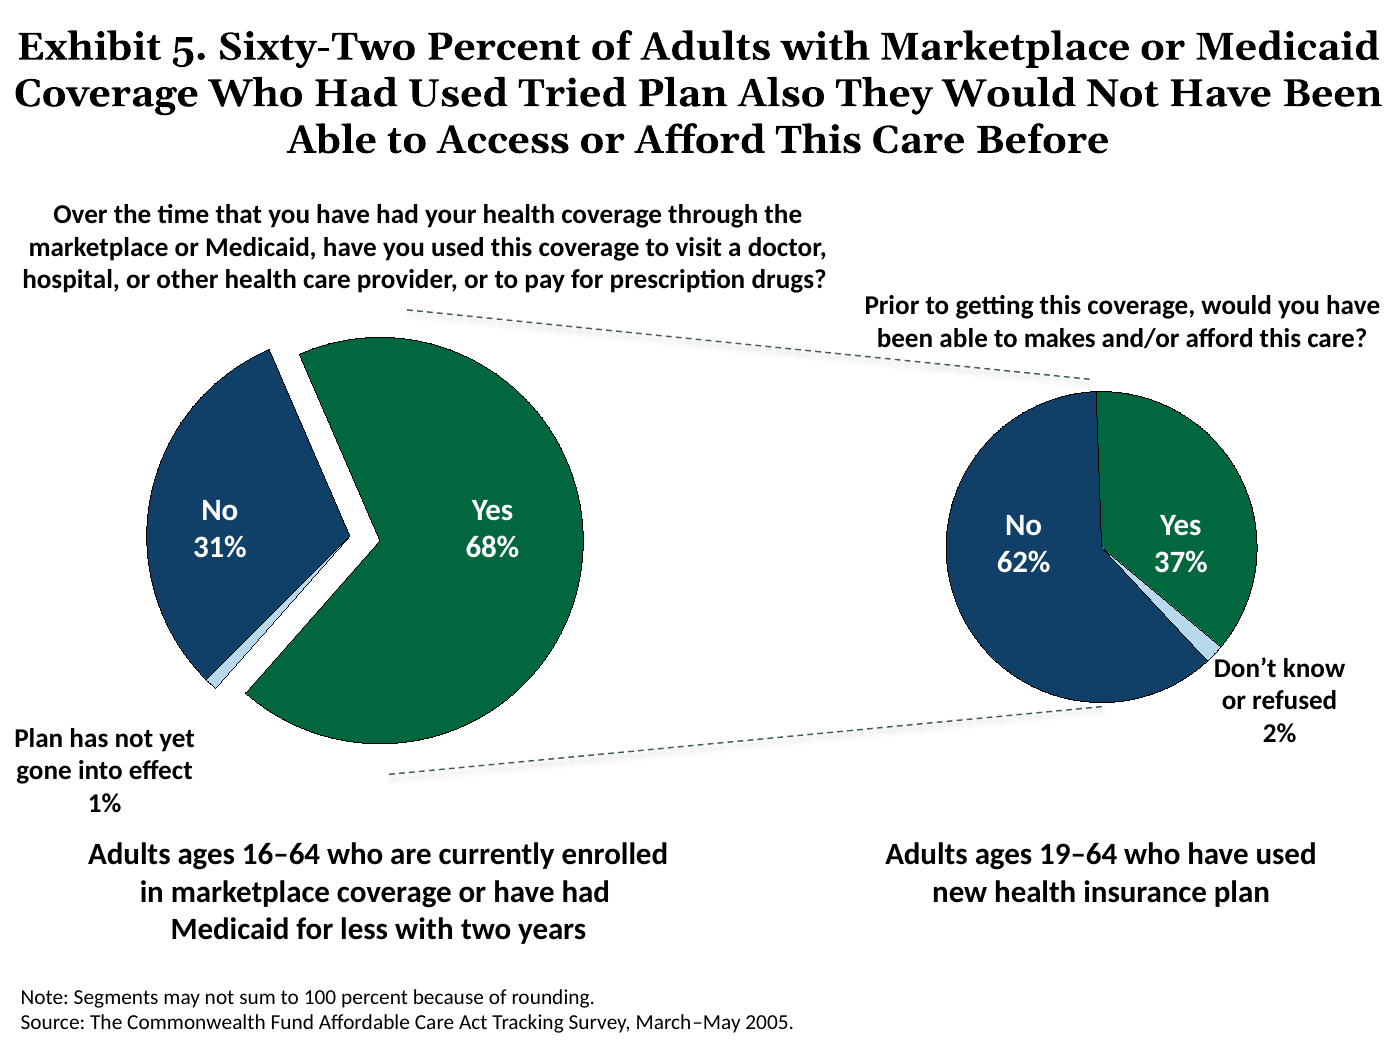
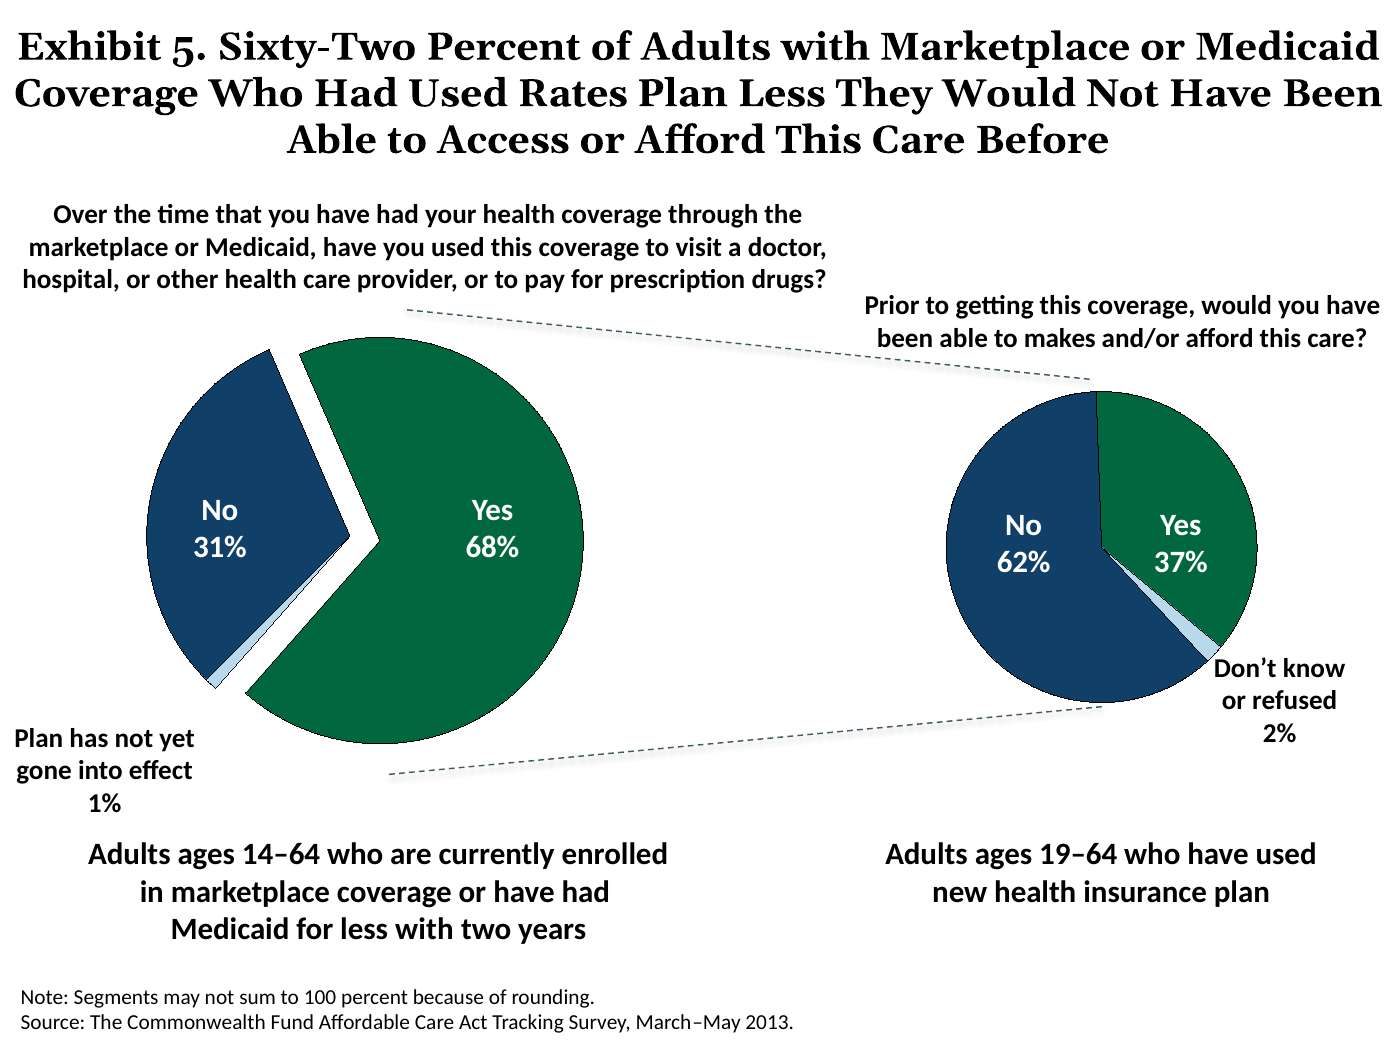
Tried: Tried -> Rates (573, 93)
Plan Also: Also -> Less (782, 93)
16–64: 16–64 -> 14–64 (281, 855)
2005: 2005 -> 2013 (770, 1023)
